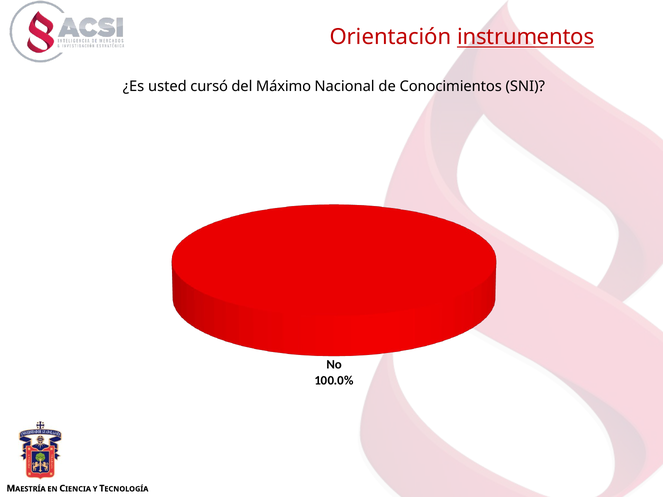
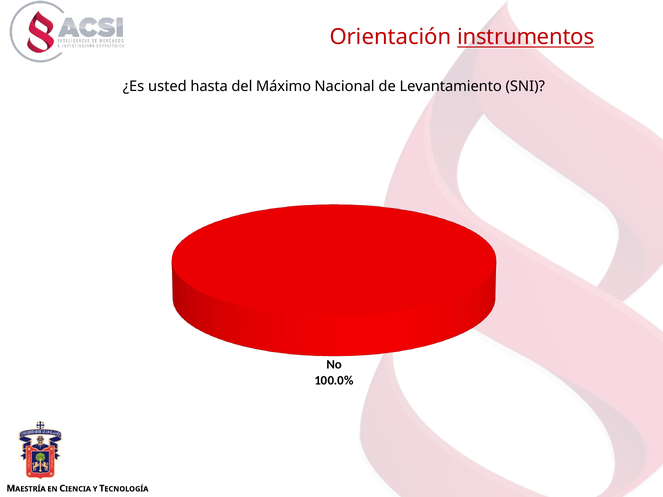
cursó: cursó -> hasta (209, 87)
Conocimientos: Conocimientos -> Levantamiento (451, 87)
